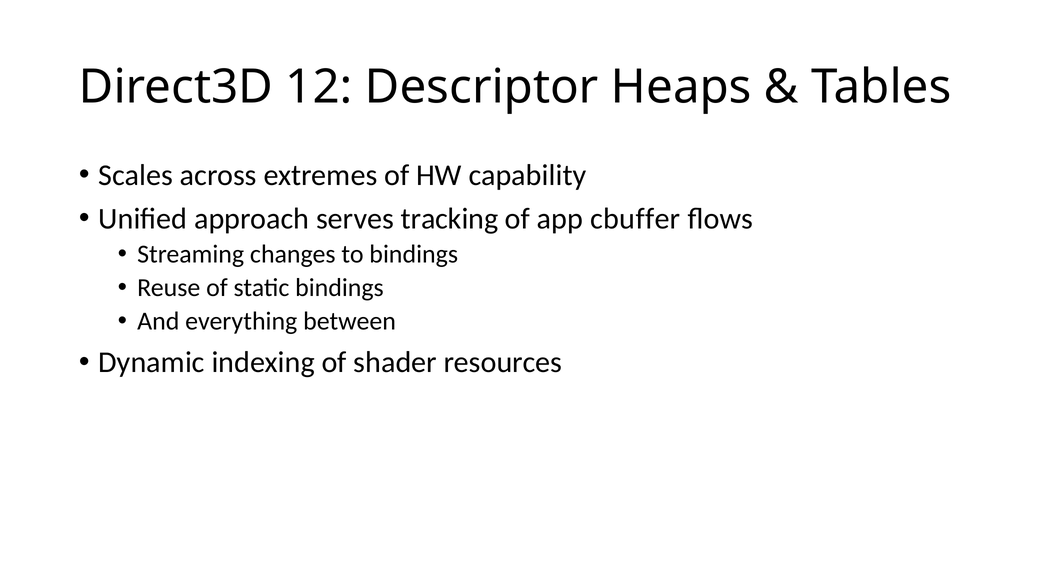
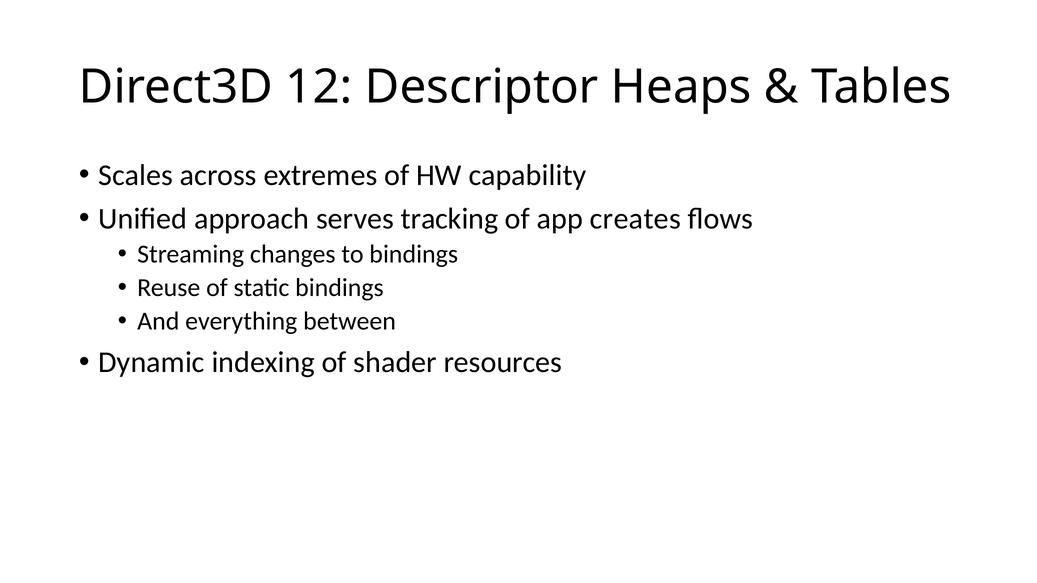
cbuffer: cbuffer -> creates (635, 219)
